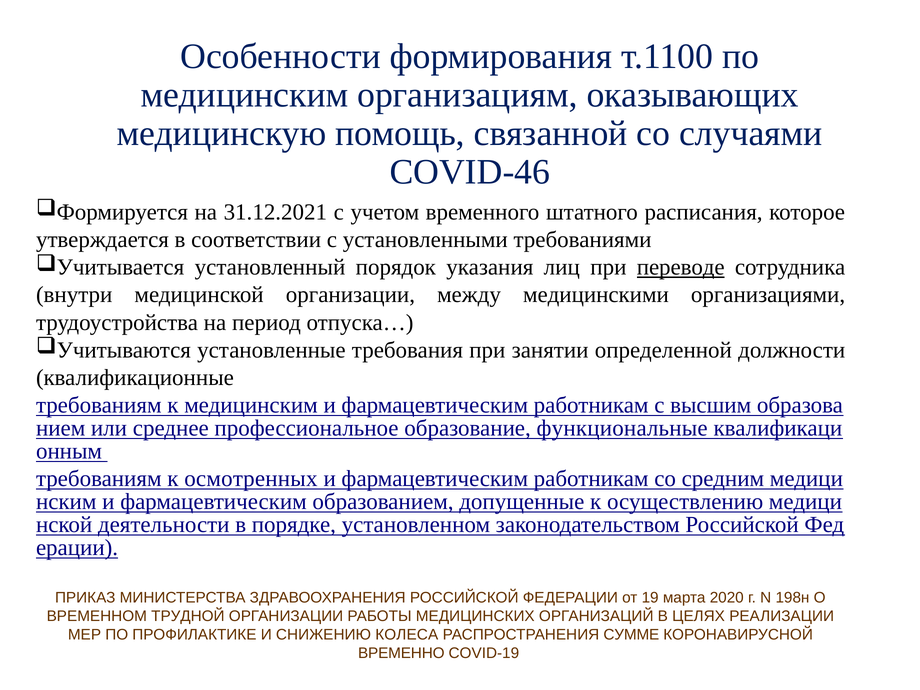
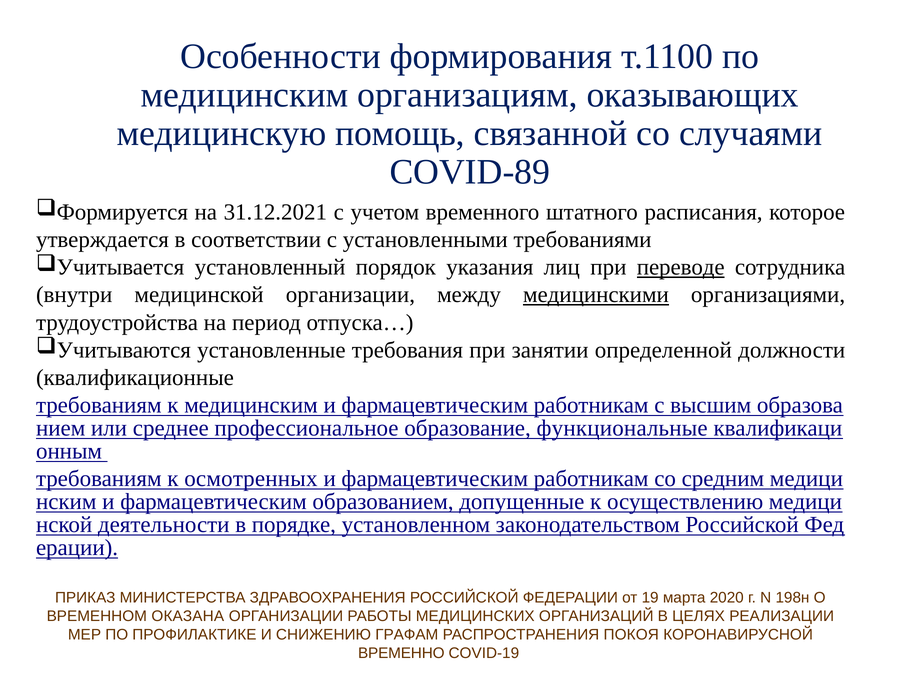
COVID-46: COVID-46 -> COVID-89 (470, 172)
медицинскими underline: none -> present (596, 295)
ТРУДНОЙ: ТРУДНОЙ -> ОКАЗАНА (188, 616)
КОЛЕСА: КОЛЕСА -> ГРАФАМ (407, 635)
СУММЕ: СУММЕ -> ПОКОЯ (631, 635)
